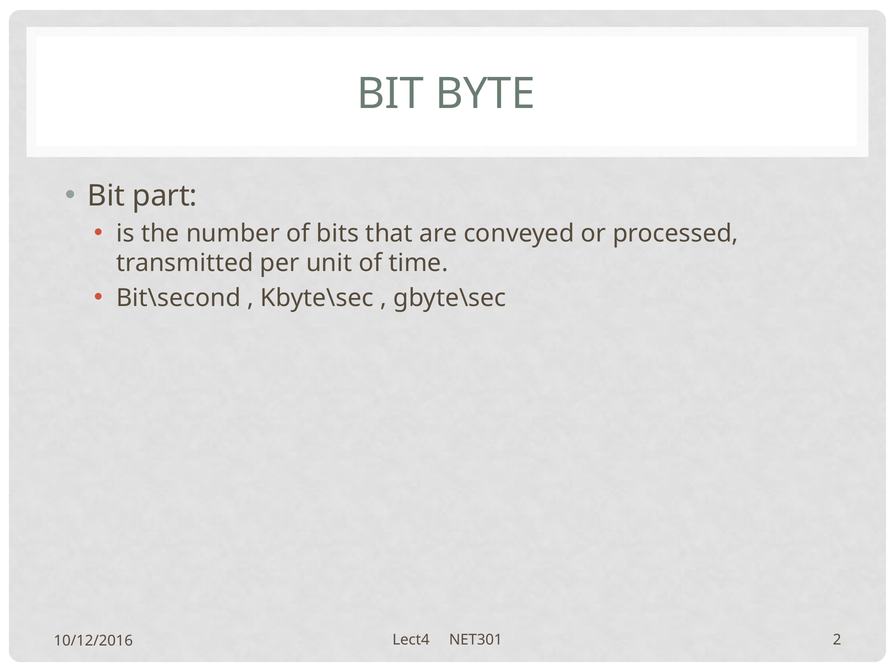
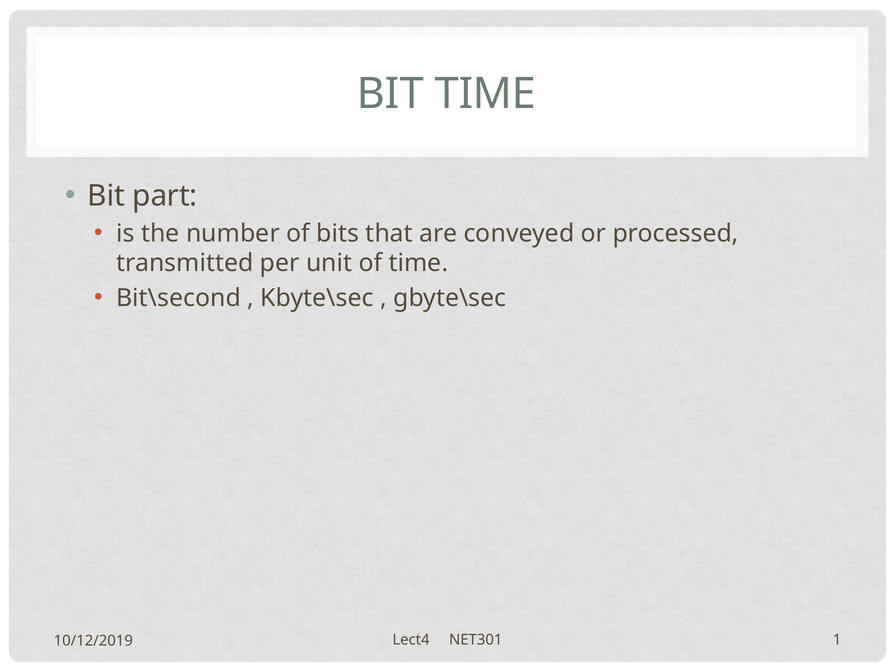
BIT BYTE: BYTE -> TIME (485, 94)
2: 2 -> 1 (837, 640)
10/12/2016: 10/12/2016 -> 10/12/2019 (93, 641)
